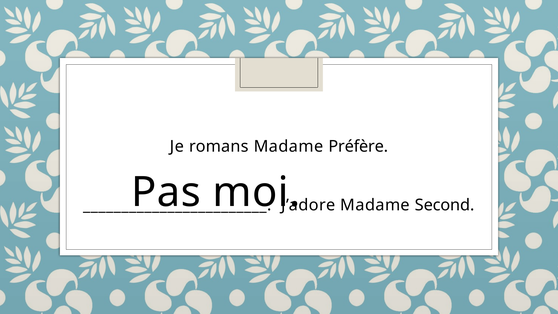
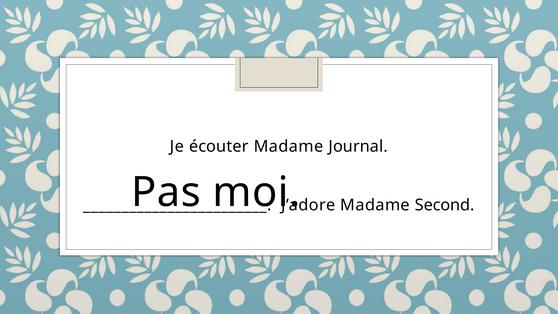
romans: romans -> écouter (219, 146)
Préfère: Préfère -> Journal (358, 146)
